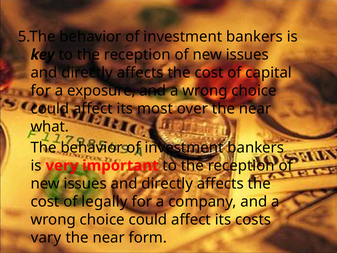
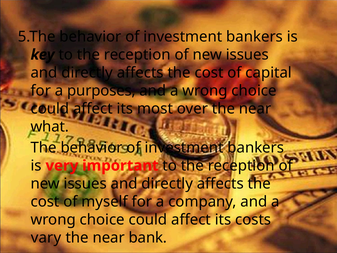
exposure: exposure -> purposes (101, 91)
legally: legally -> myself (105, 201)
form: form -> bank (148, 237)
